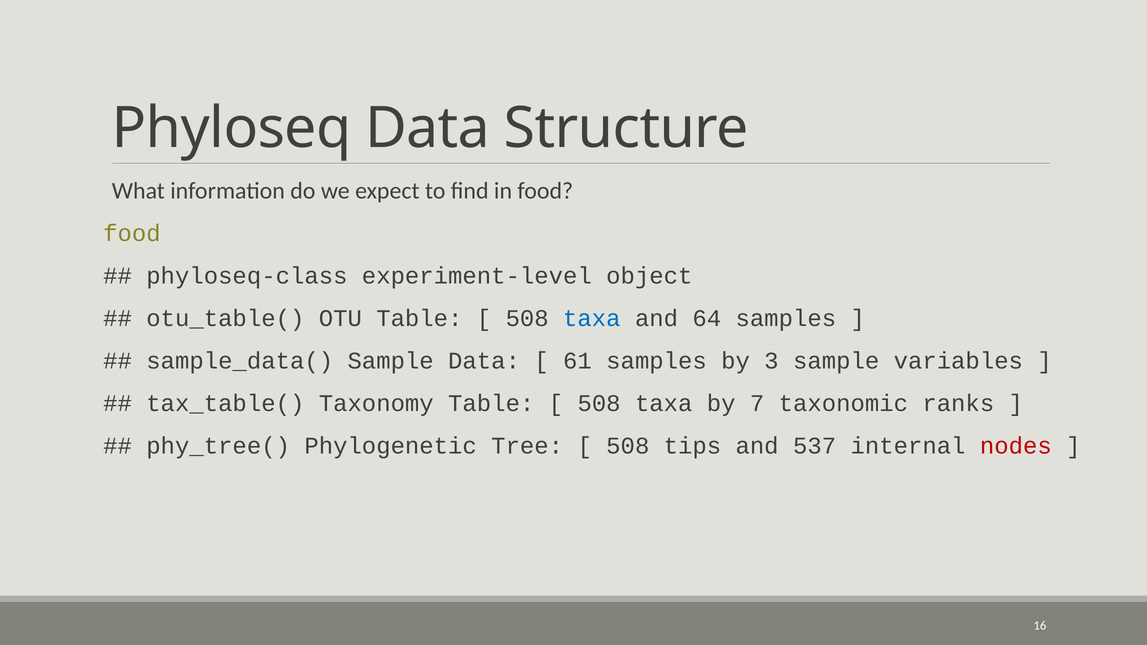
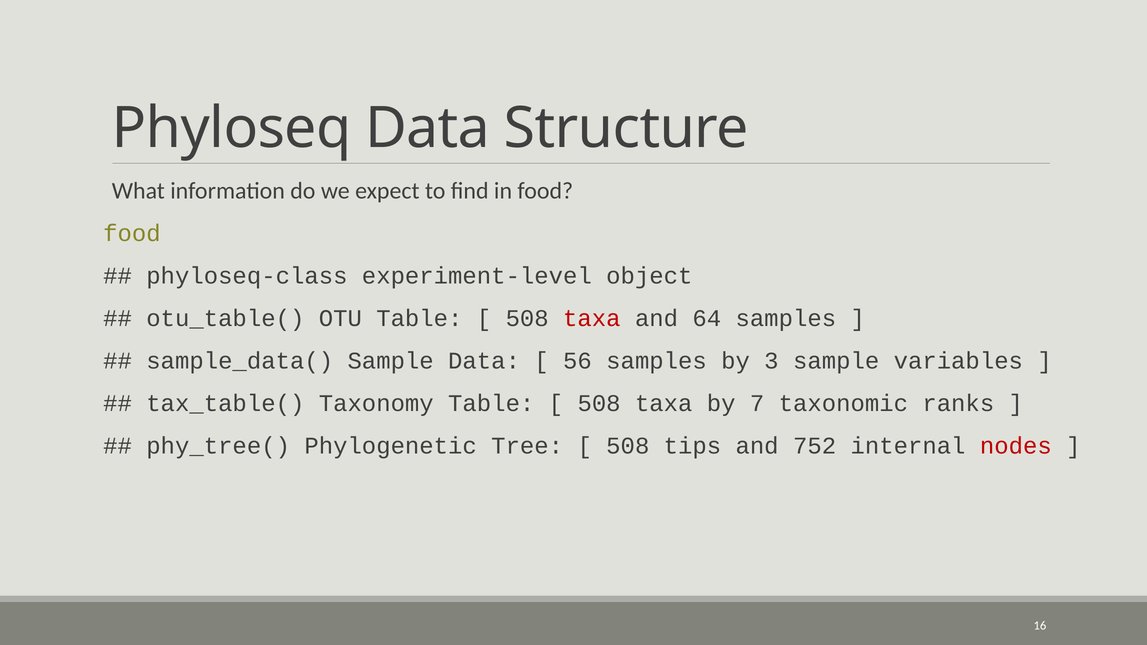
taxa colour: blue -> red (592, 318)
61: 61 -> 56 (577, 361)
537: 537 -> 752 (815, 446)
